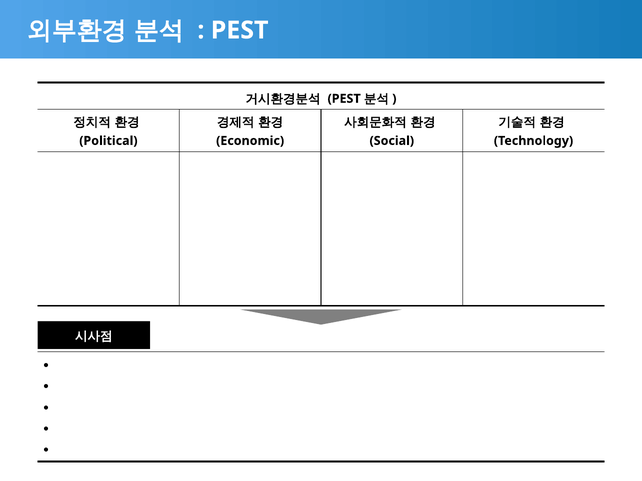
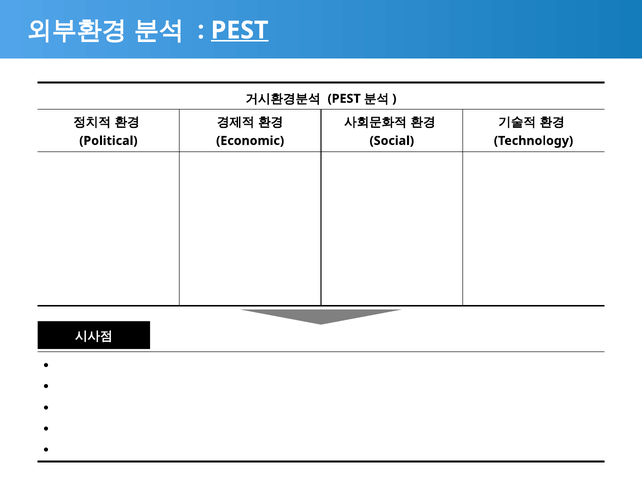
PEST underline: none -> present (240, 30)
